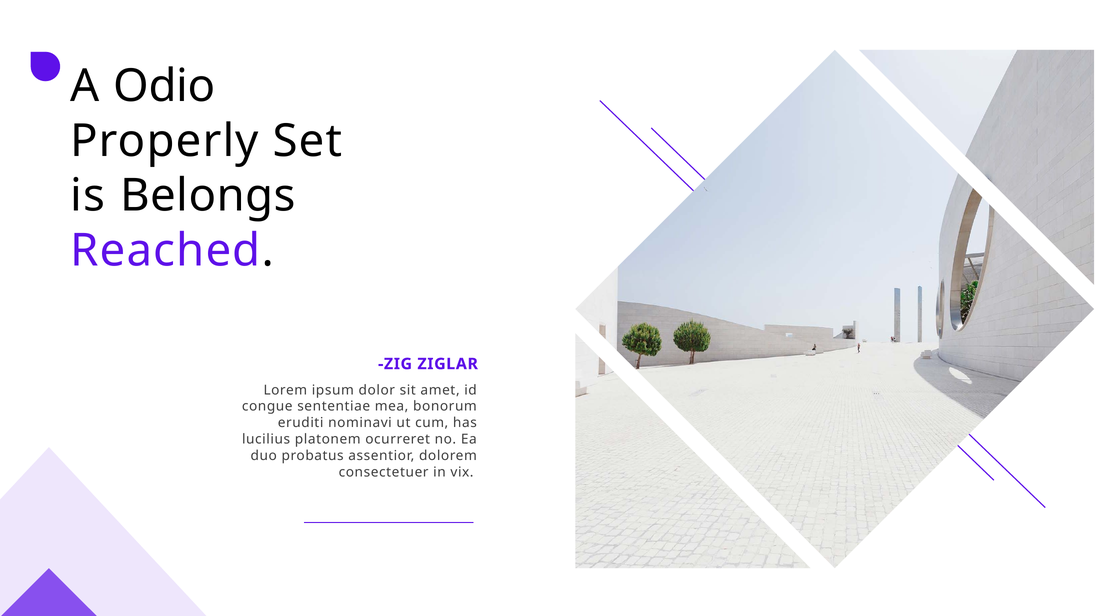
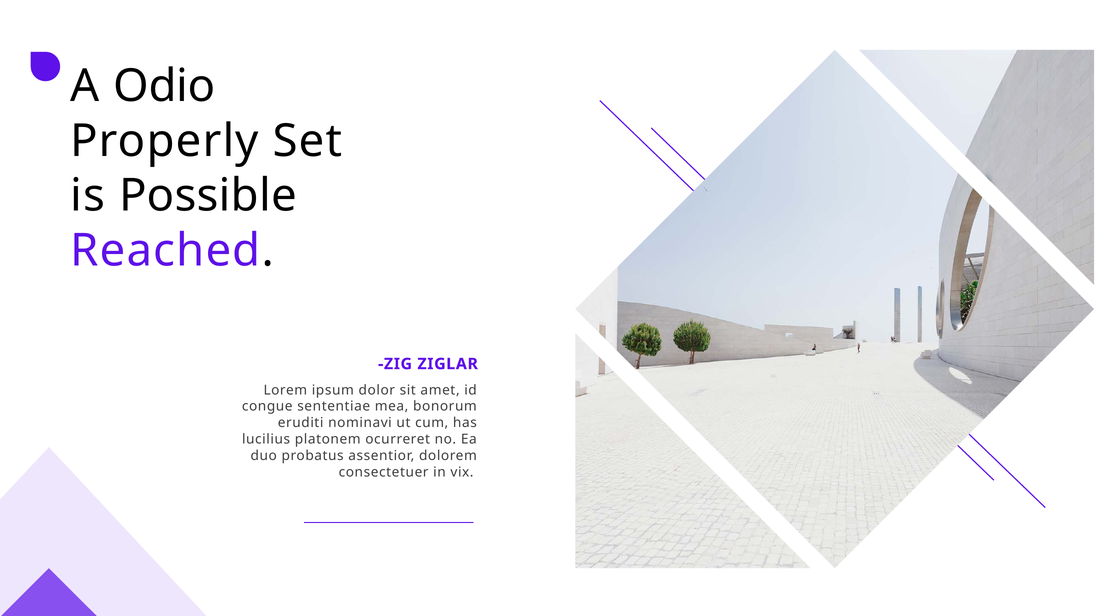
Belongs: Belongs -> Possible (208, 196)
